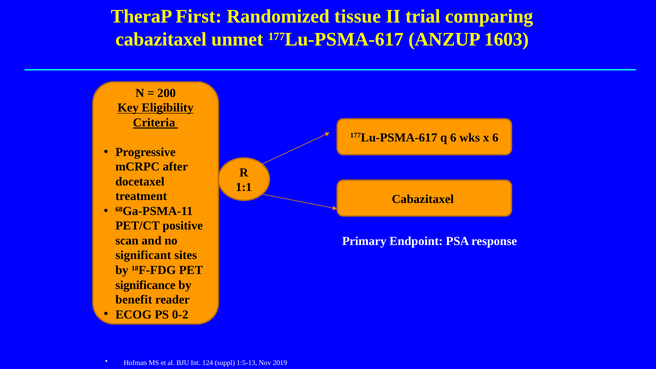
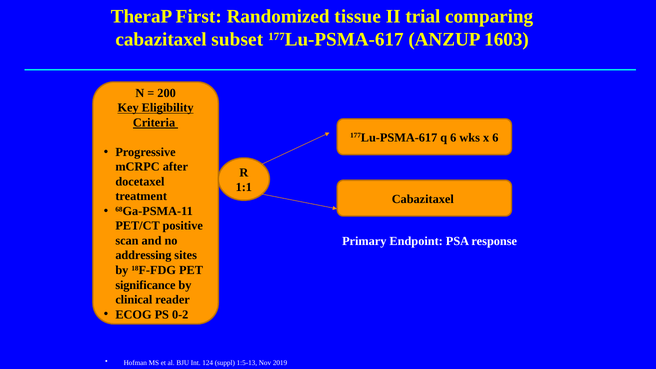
unmet: unmet -> subset (237, 40)
significant: significant -> addressing (143, 255)
benefit: benefit -> clinical (134, 300)
